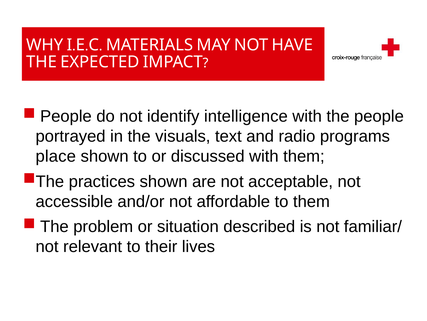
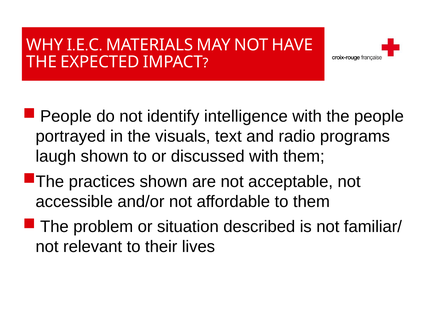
place: place -> laugh (56, 156)
